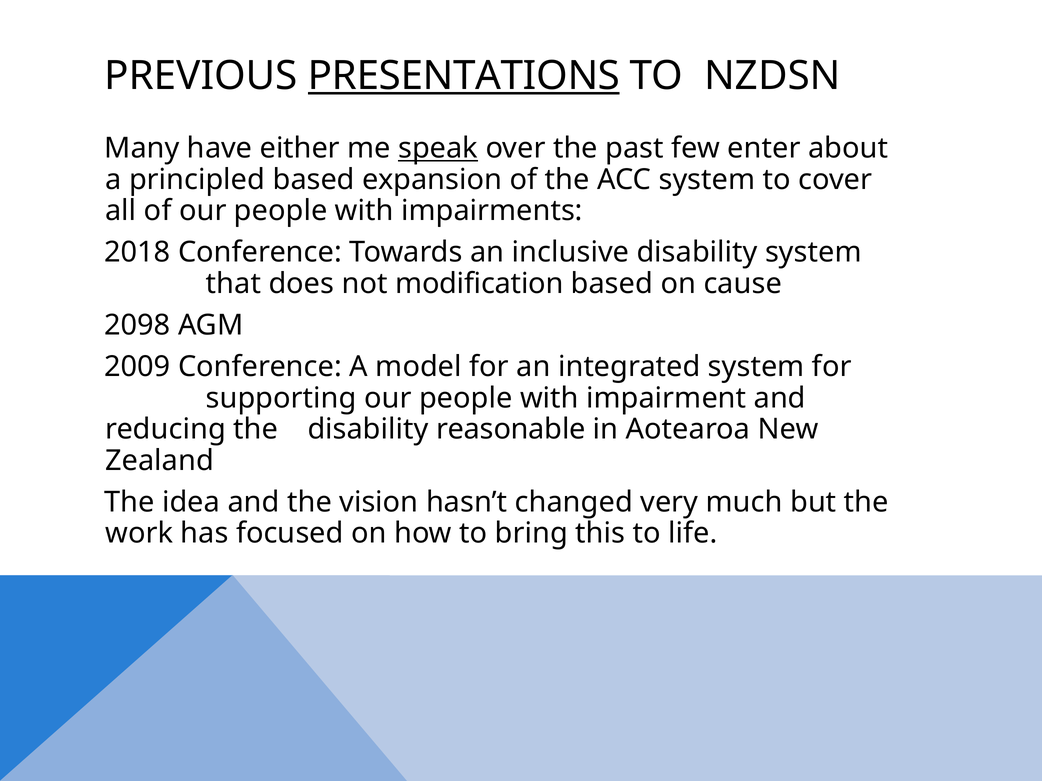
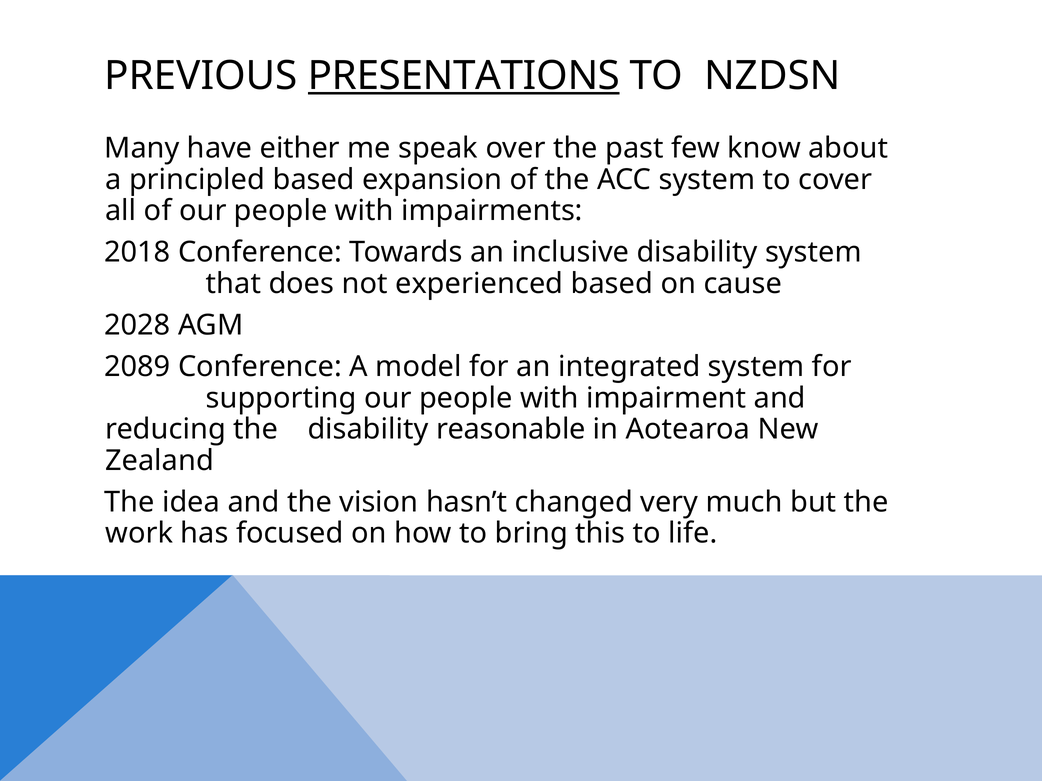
speak underline: present -> none (438, 148)
enter: enter -> know (764, 148)
modification: modification -> experienced (479, 284)
2098: 2098 -> 2028 (137, 325)
2009: 2009 -> 2089 (137, 367)
